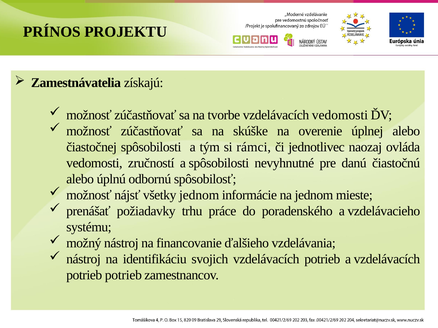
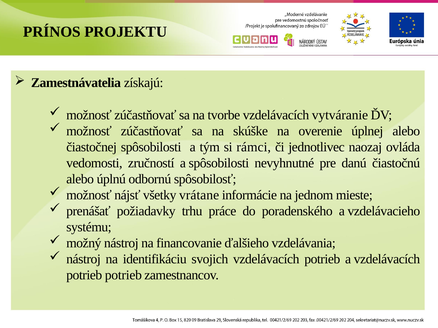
vzdelávacích vedomosti: vedomosti -> vytváranie (340, 115)
všetky jednom: jednom -> vrátane (199, 195)
